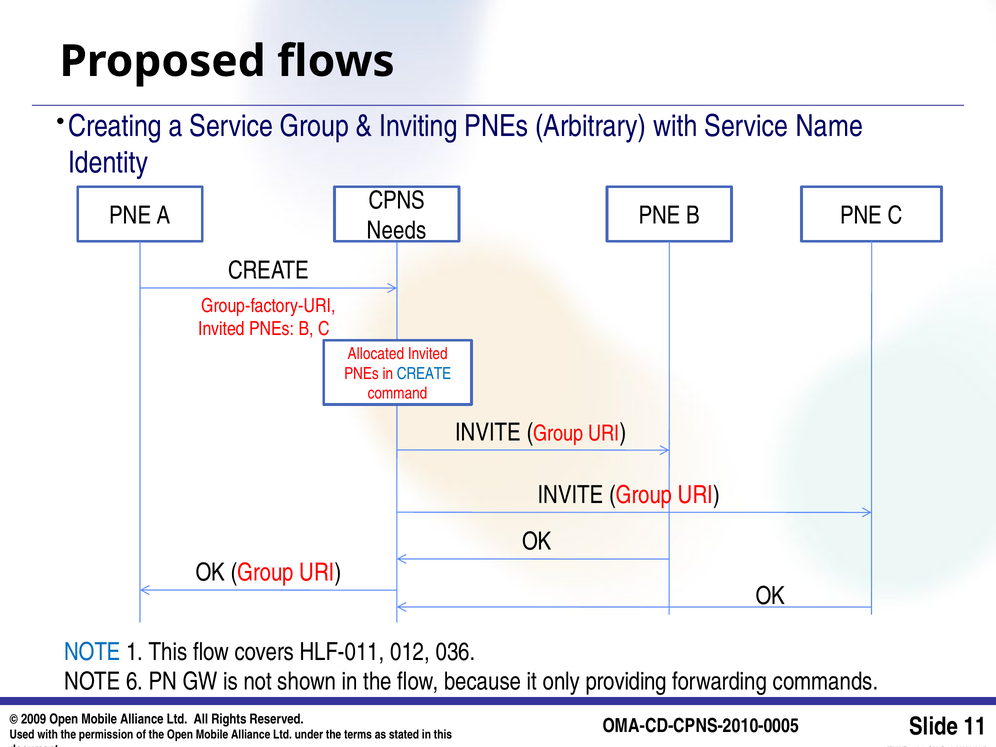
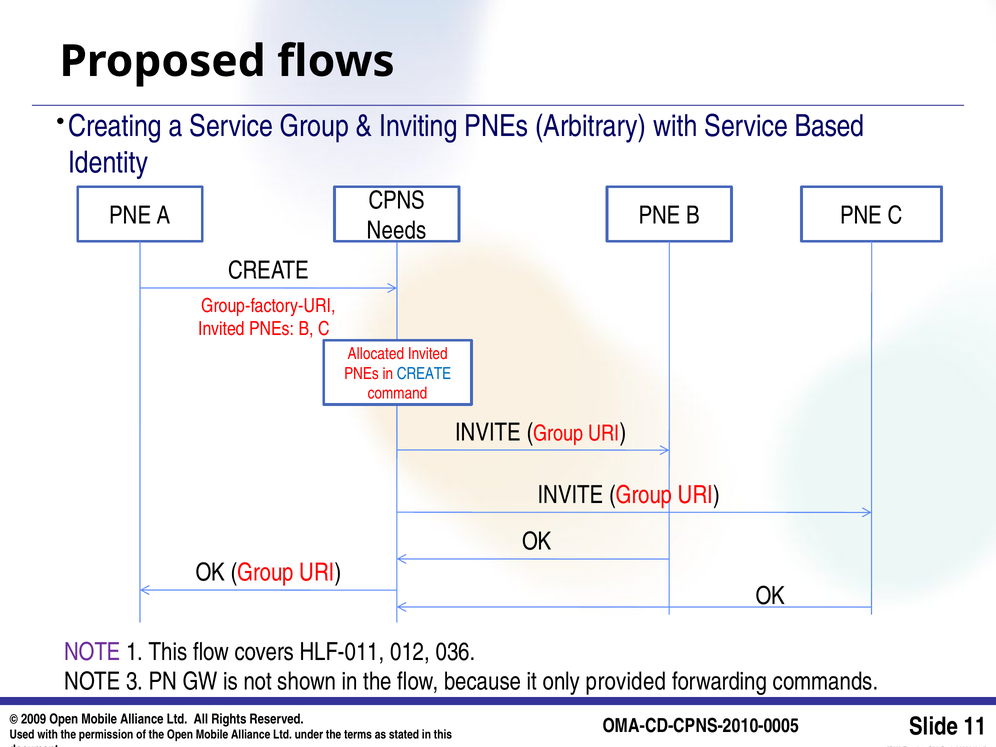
Name: Name -> Based (830, 126)
NOTE colour: blue -> purple (92, 652)
6: 6 -> 3 (135, 682)
providing: providing -> provided (626, 682)
